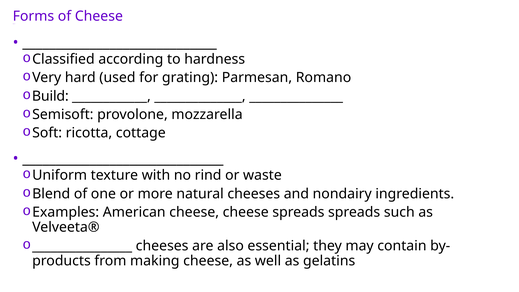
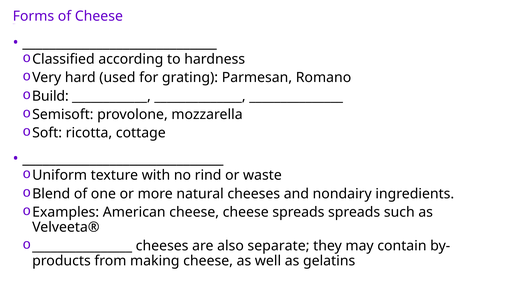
essential: essential -> separate (279, 246)
